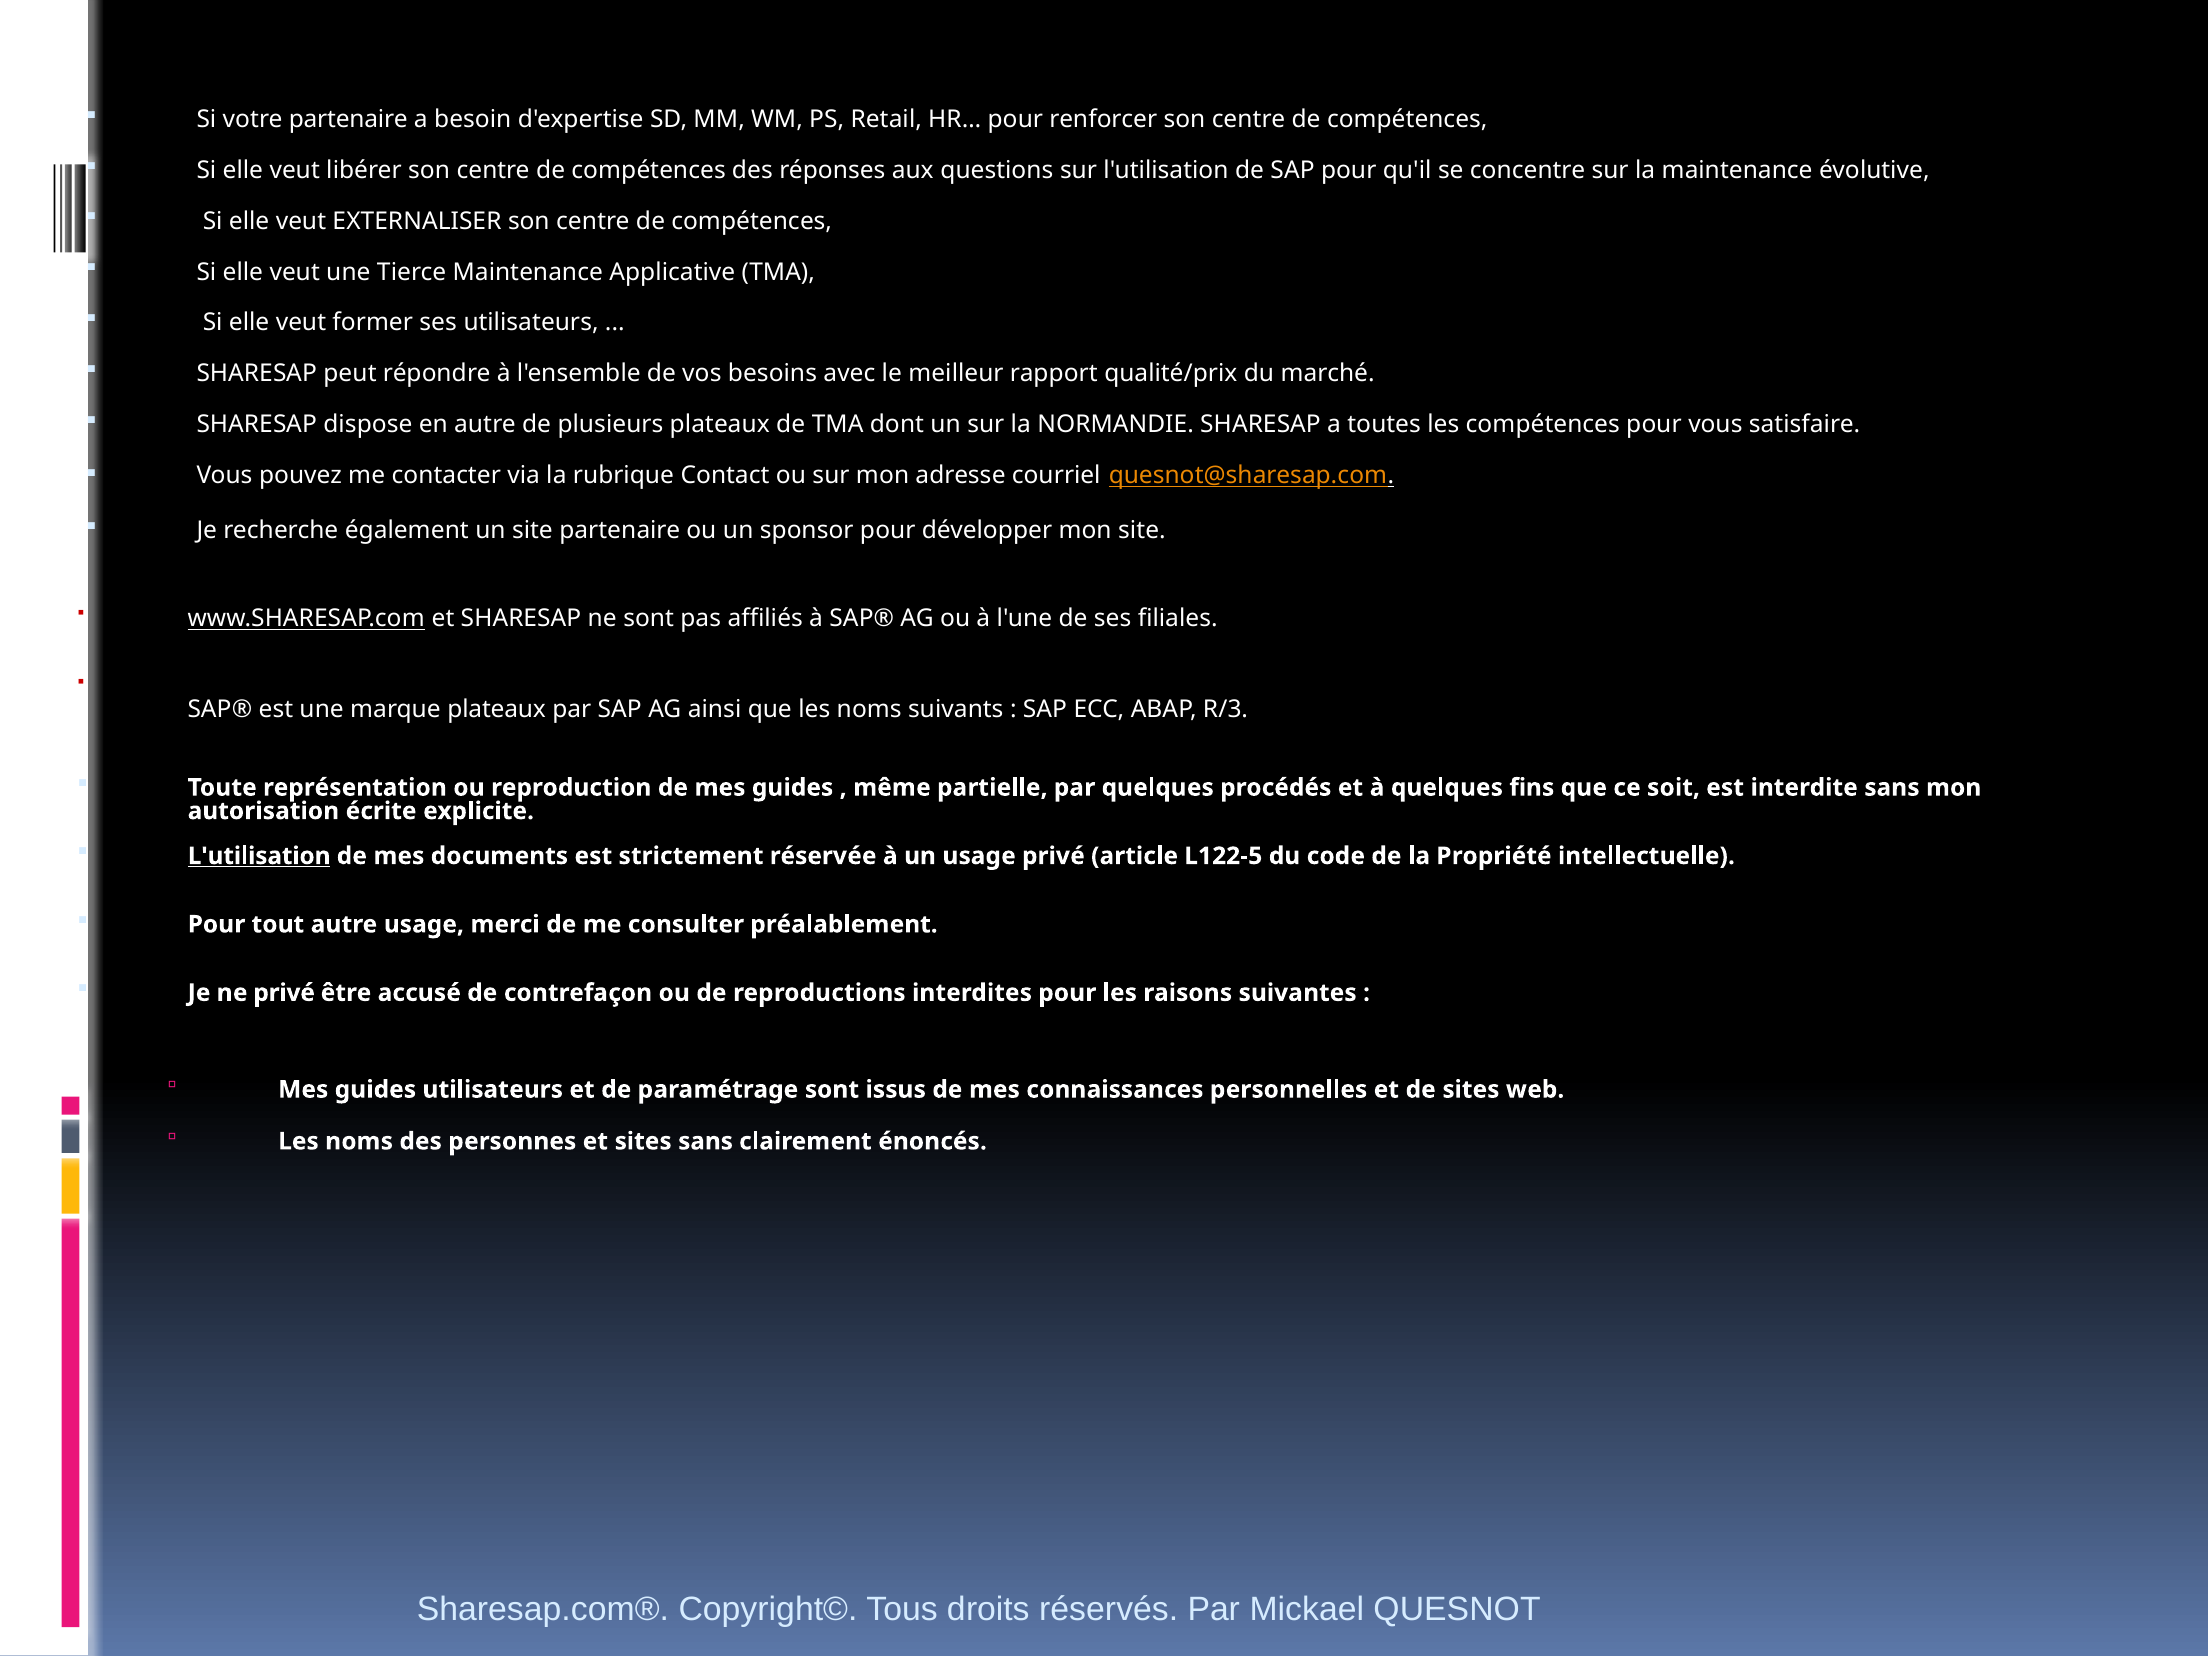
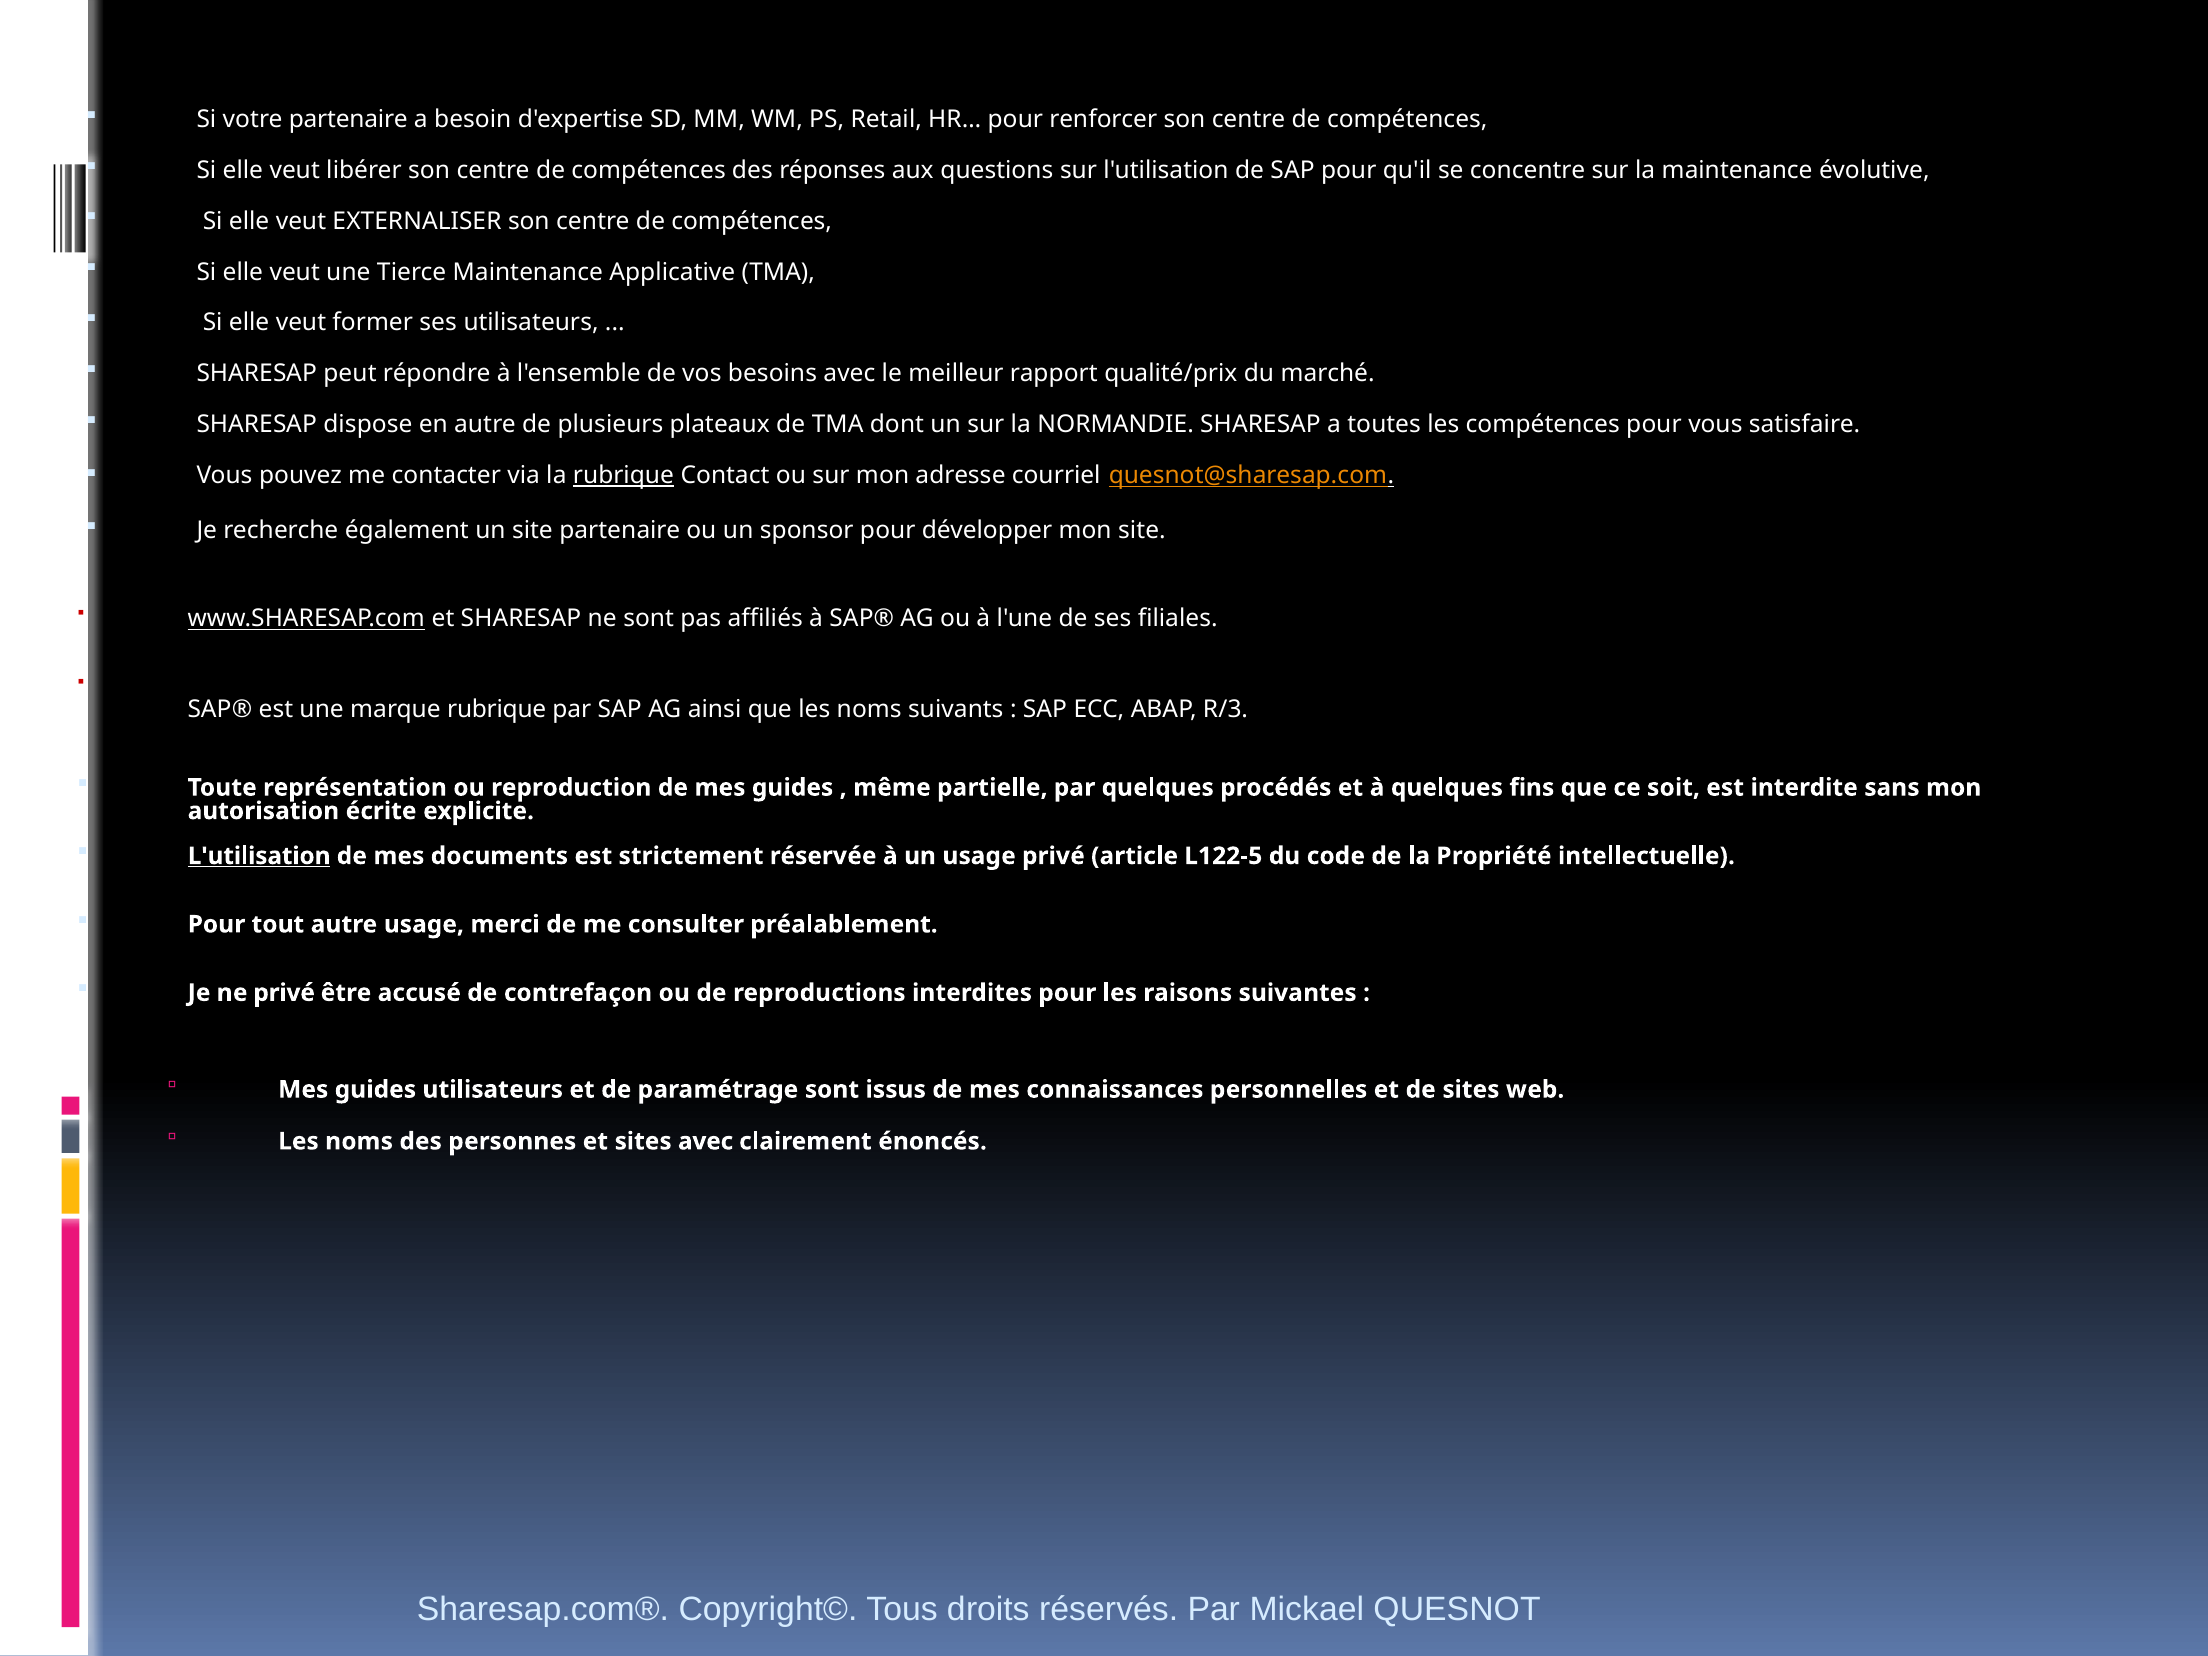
rubrique underline: none -> present (623, 475)
marque plateaux: plateaux -> rubrique (497, 709)
sites sans: sans -> avec (706, 1141)
